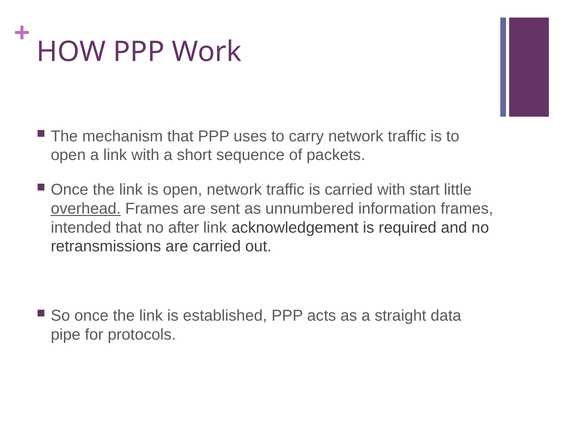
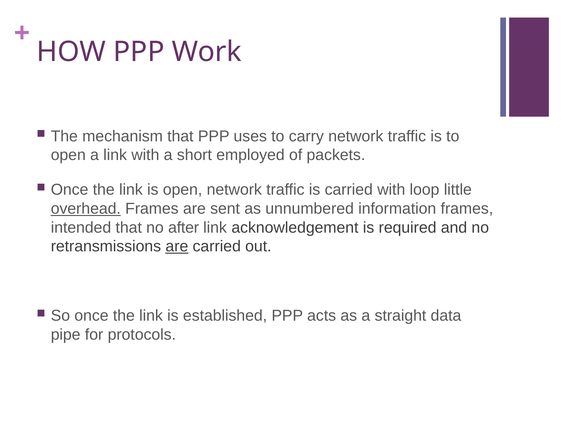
sequence: sequence -> employed (250, 155)
start: start -> loop (425, 190)
are underline: none -> present (177, 247)
